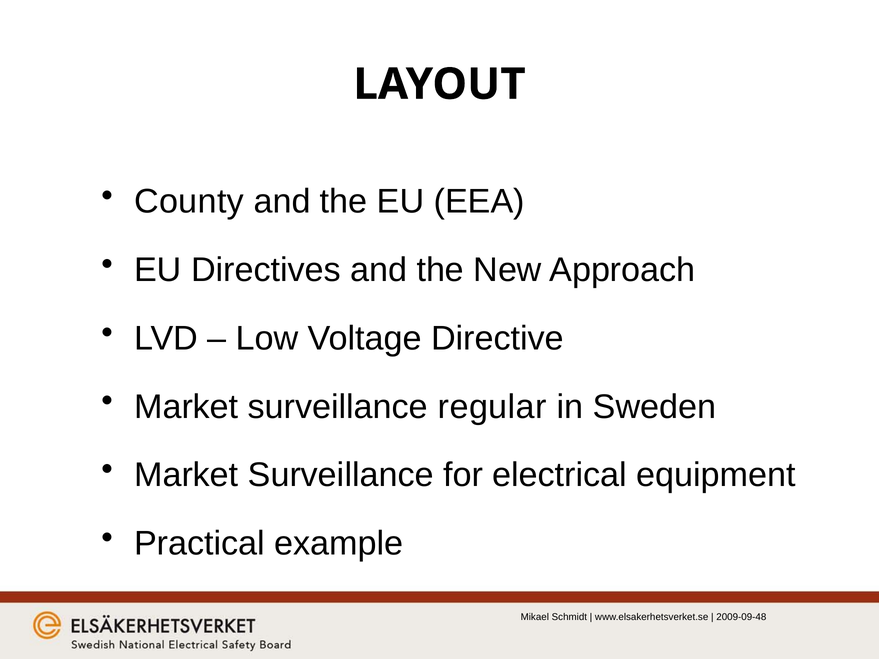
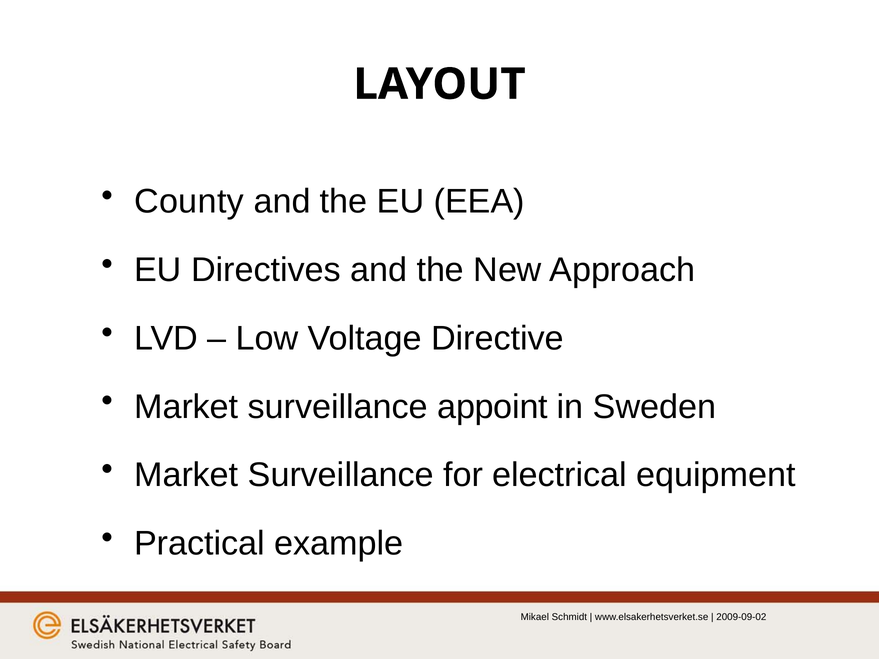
regular: regular -> appoint (493, 407)
2009-09-48: 2009-09-48 -> 2009-09-02 (741, 617)
